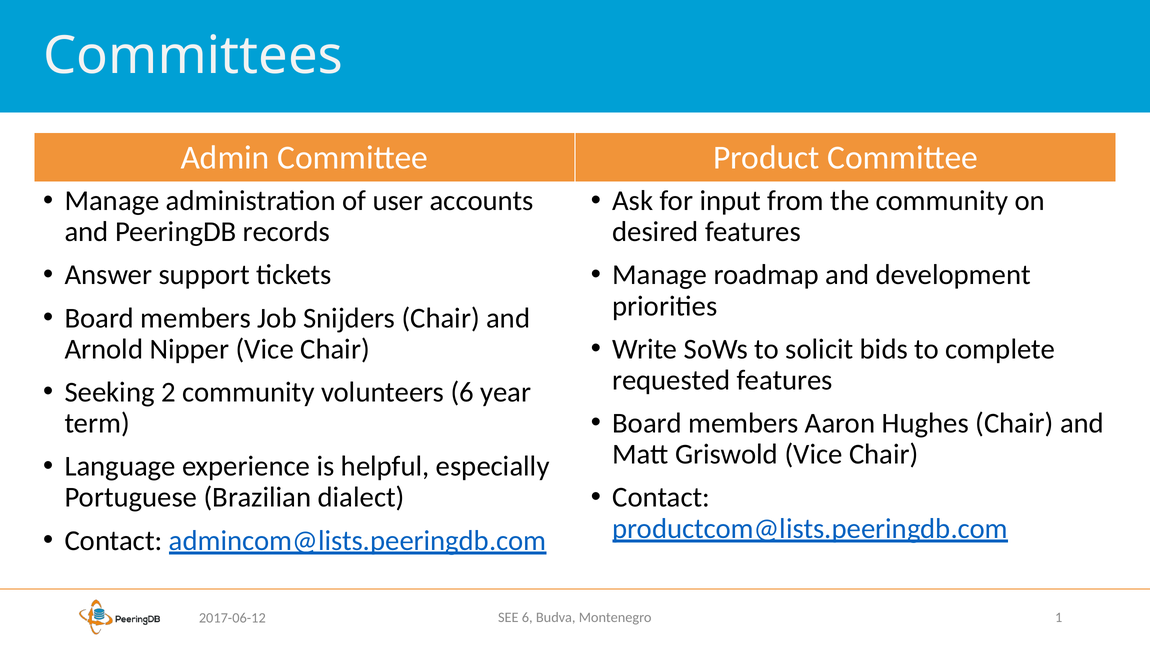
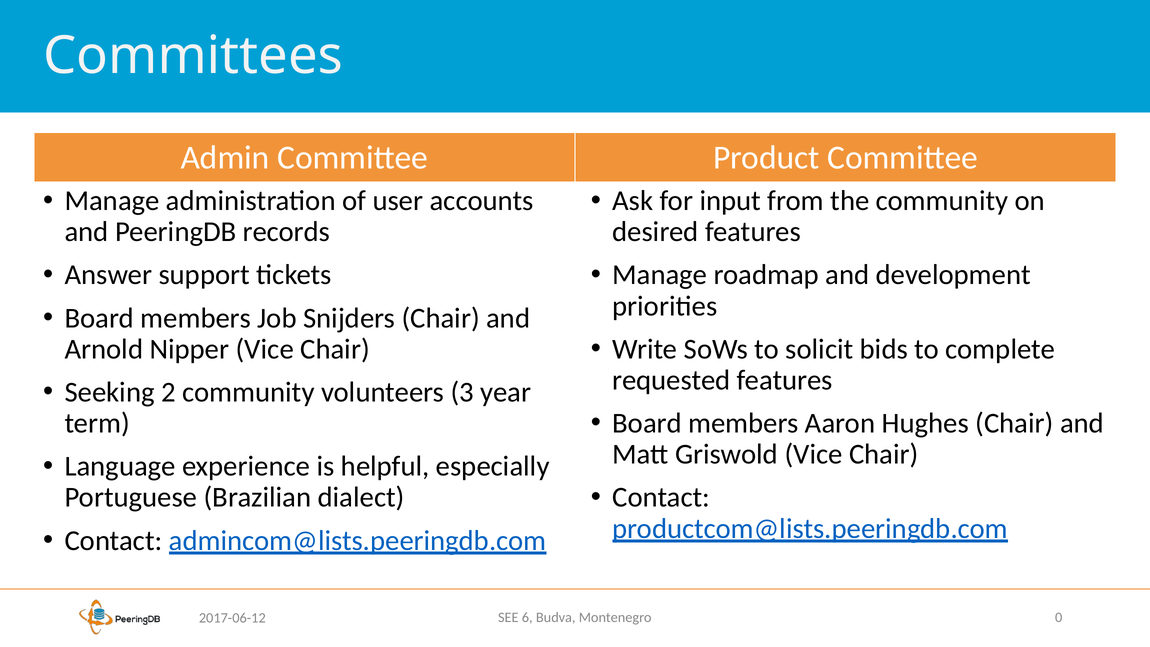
volunteers 6: 6 -> 3 (462, 392)
1: 1 -> 0 (1059, 618)
